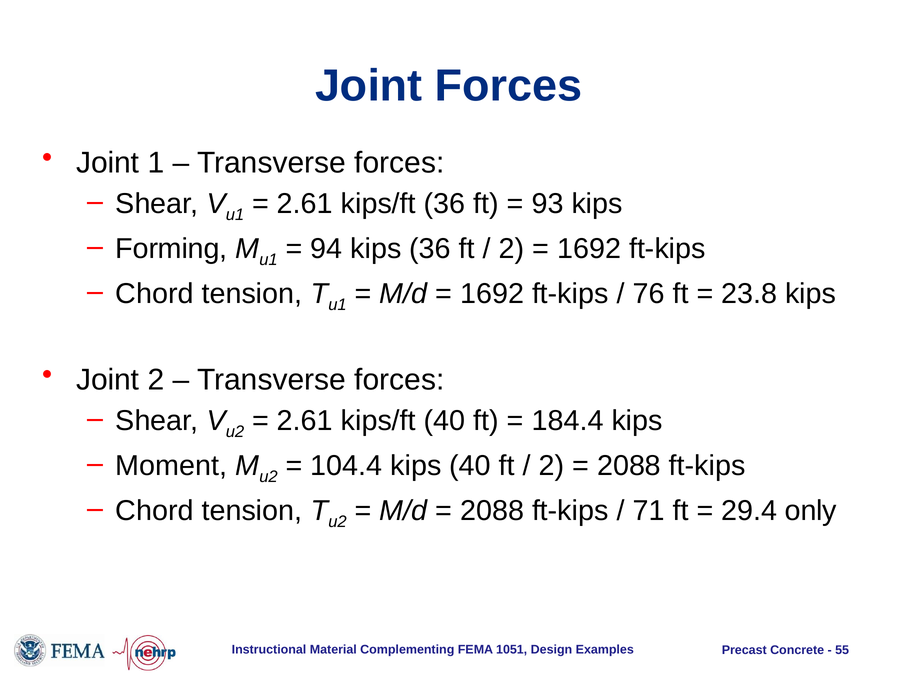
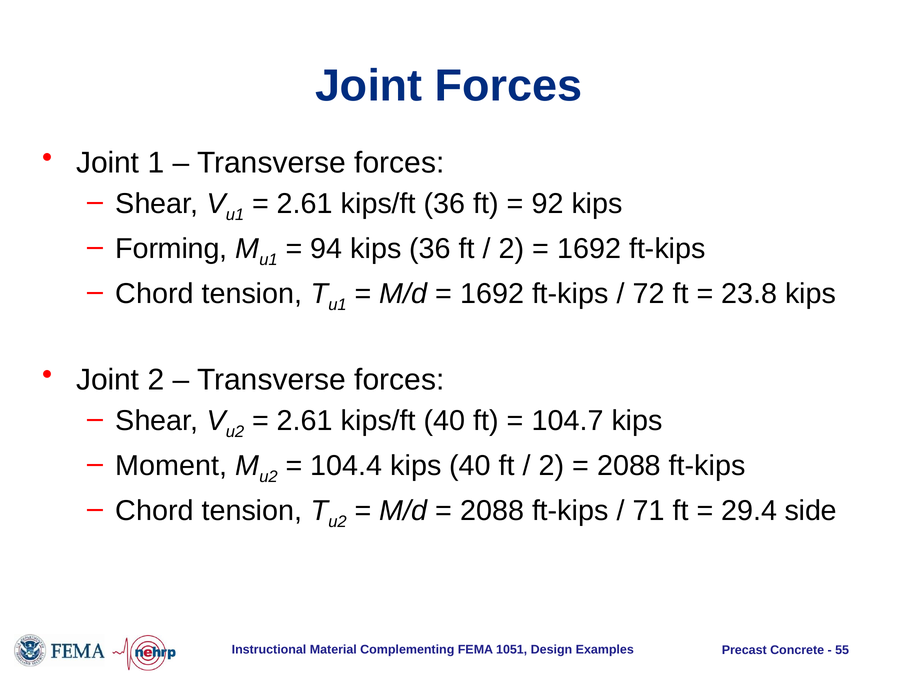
93: 93 -> 92 (548, 204)
76: 76 -> 72 (649, 294)
184.4: 184.4 -> 104.7 (568, 421)
only: only -> side (811, 511)
